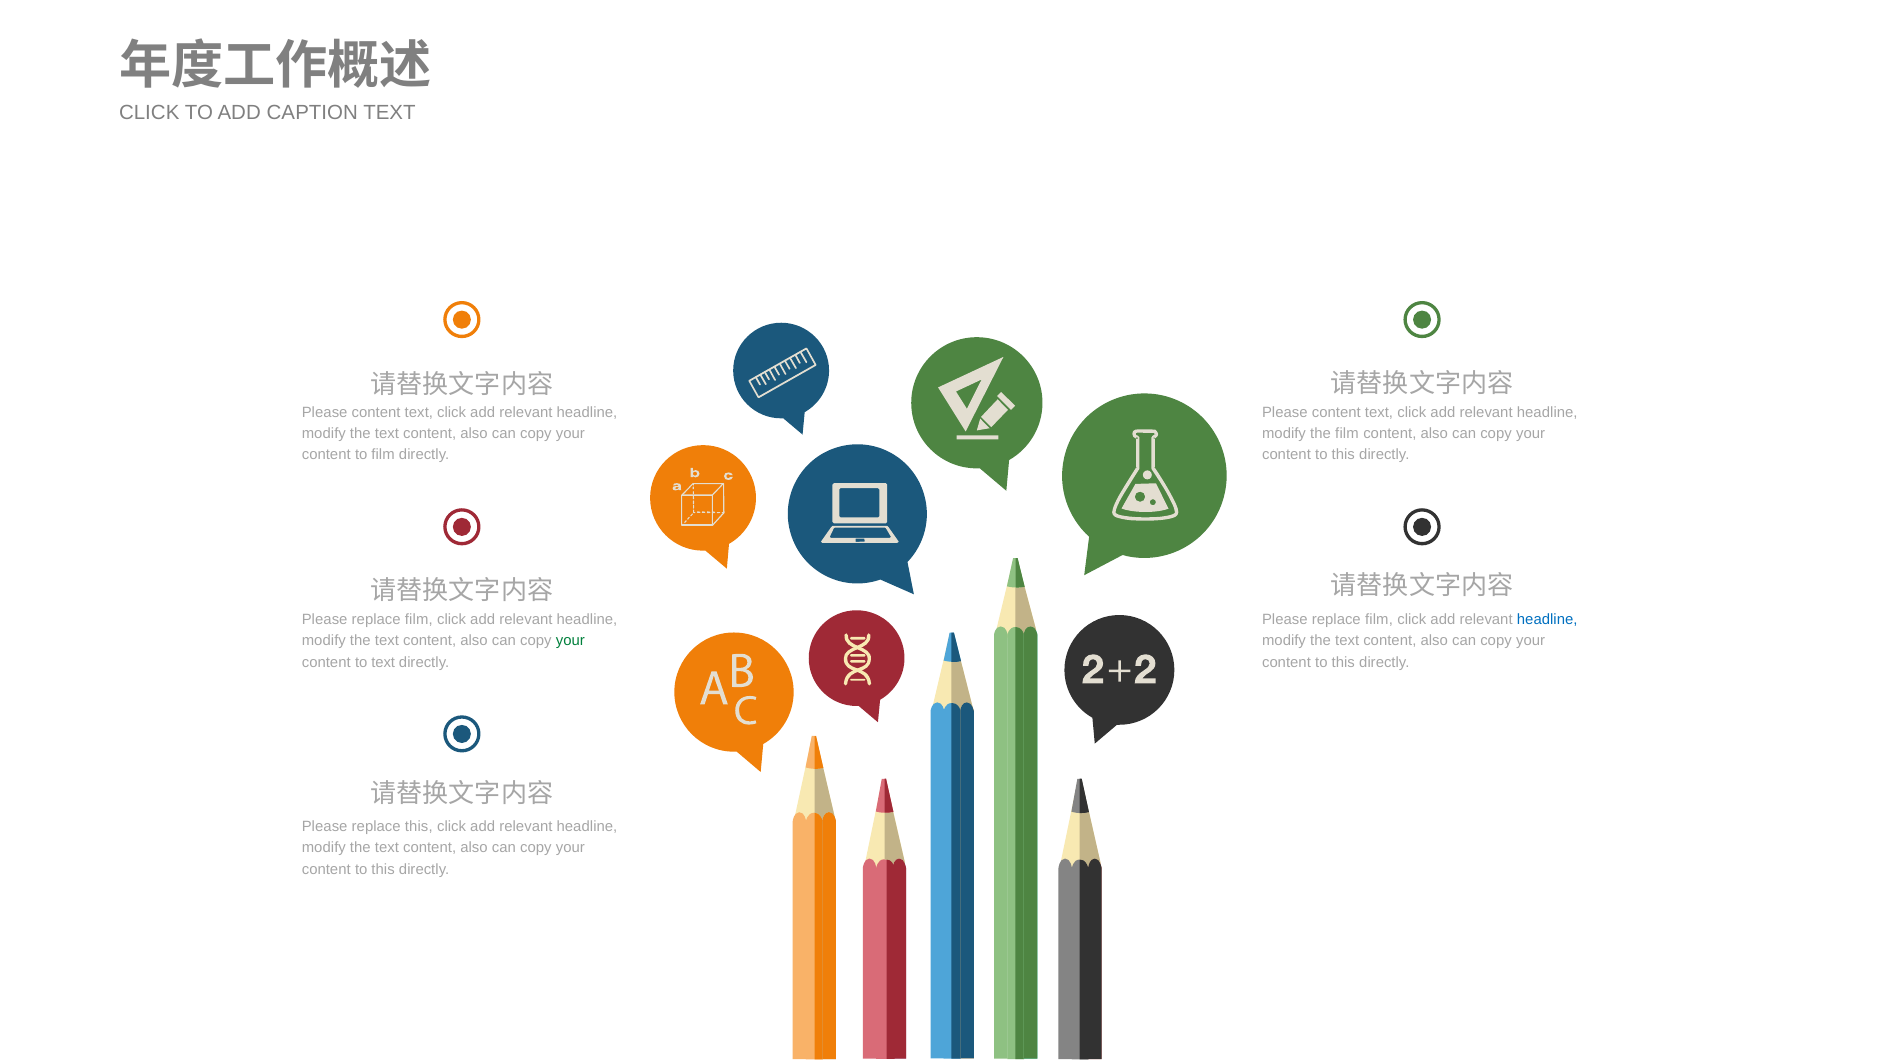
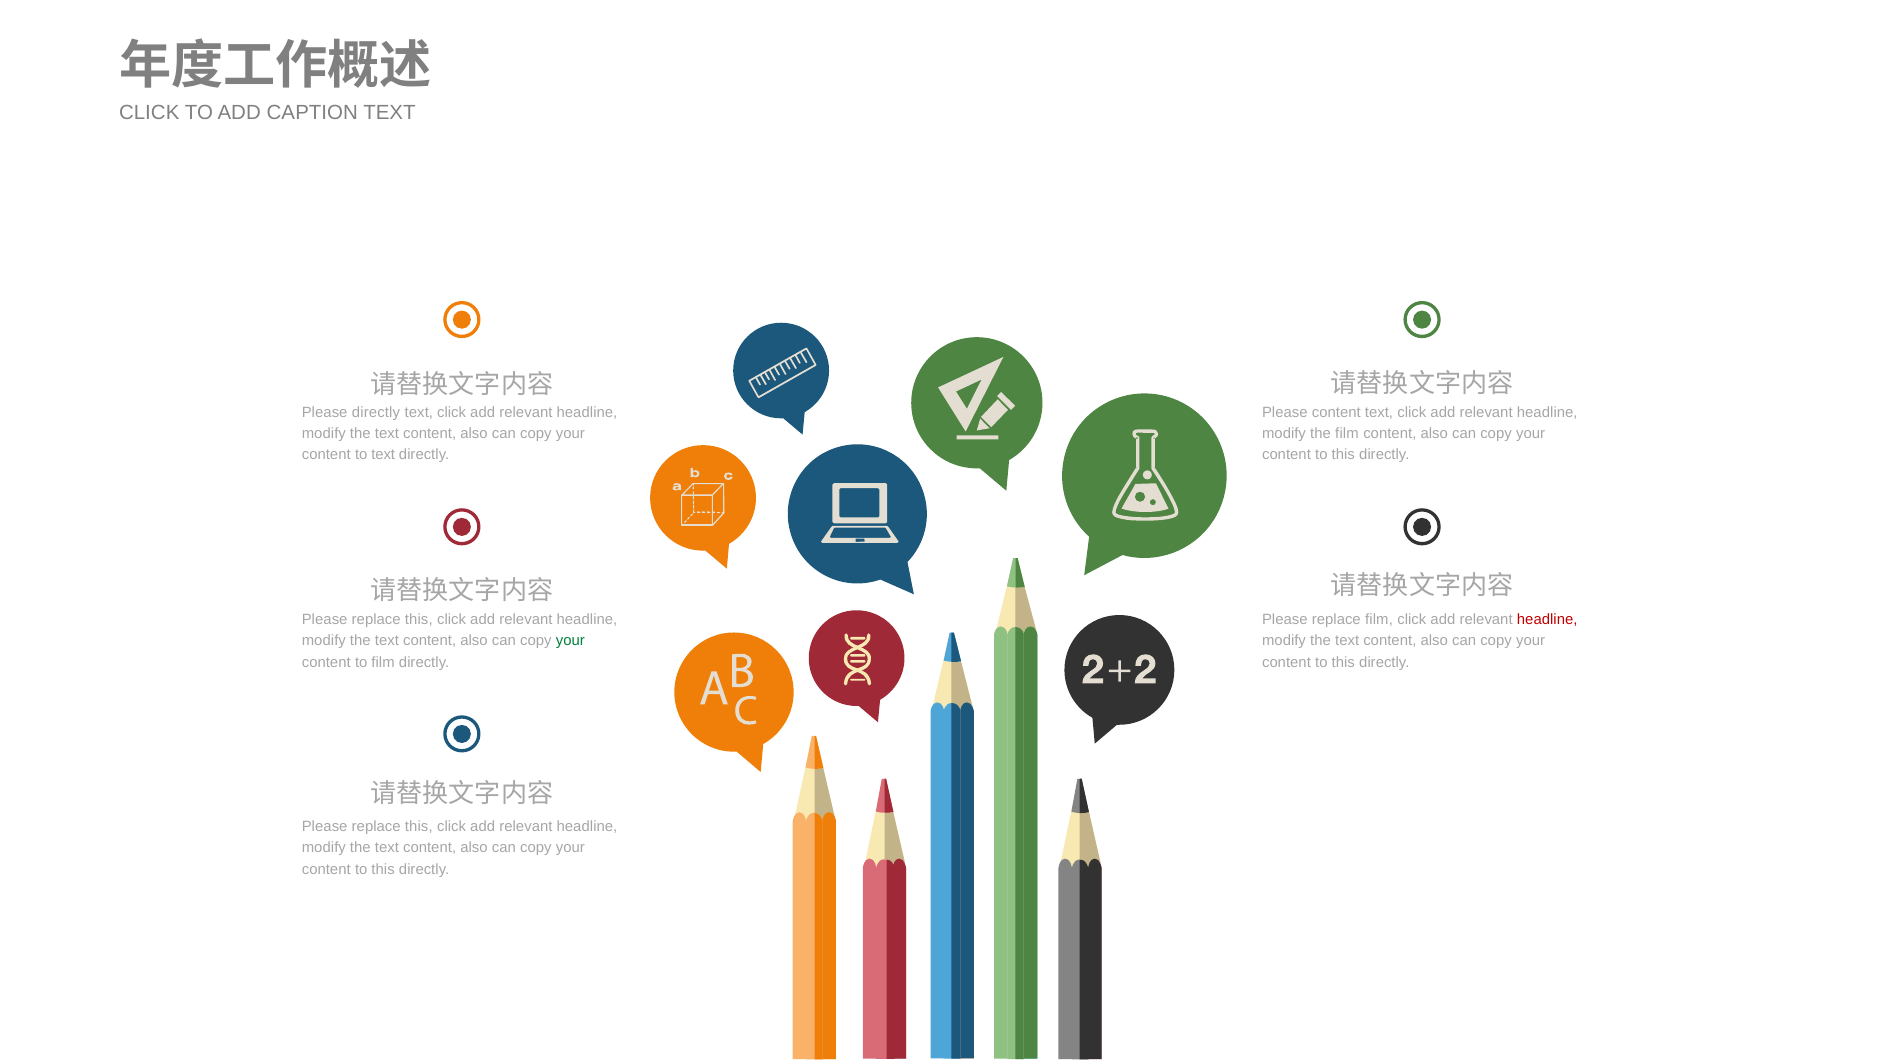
content: content -> directly (376, 412)
to film: film -> text (383, 455)
film: film -> this (419, 620)
headline colour: blue -> red (1547, 620)
to text: text -> film (383, 662)
